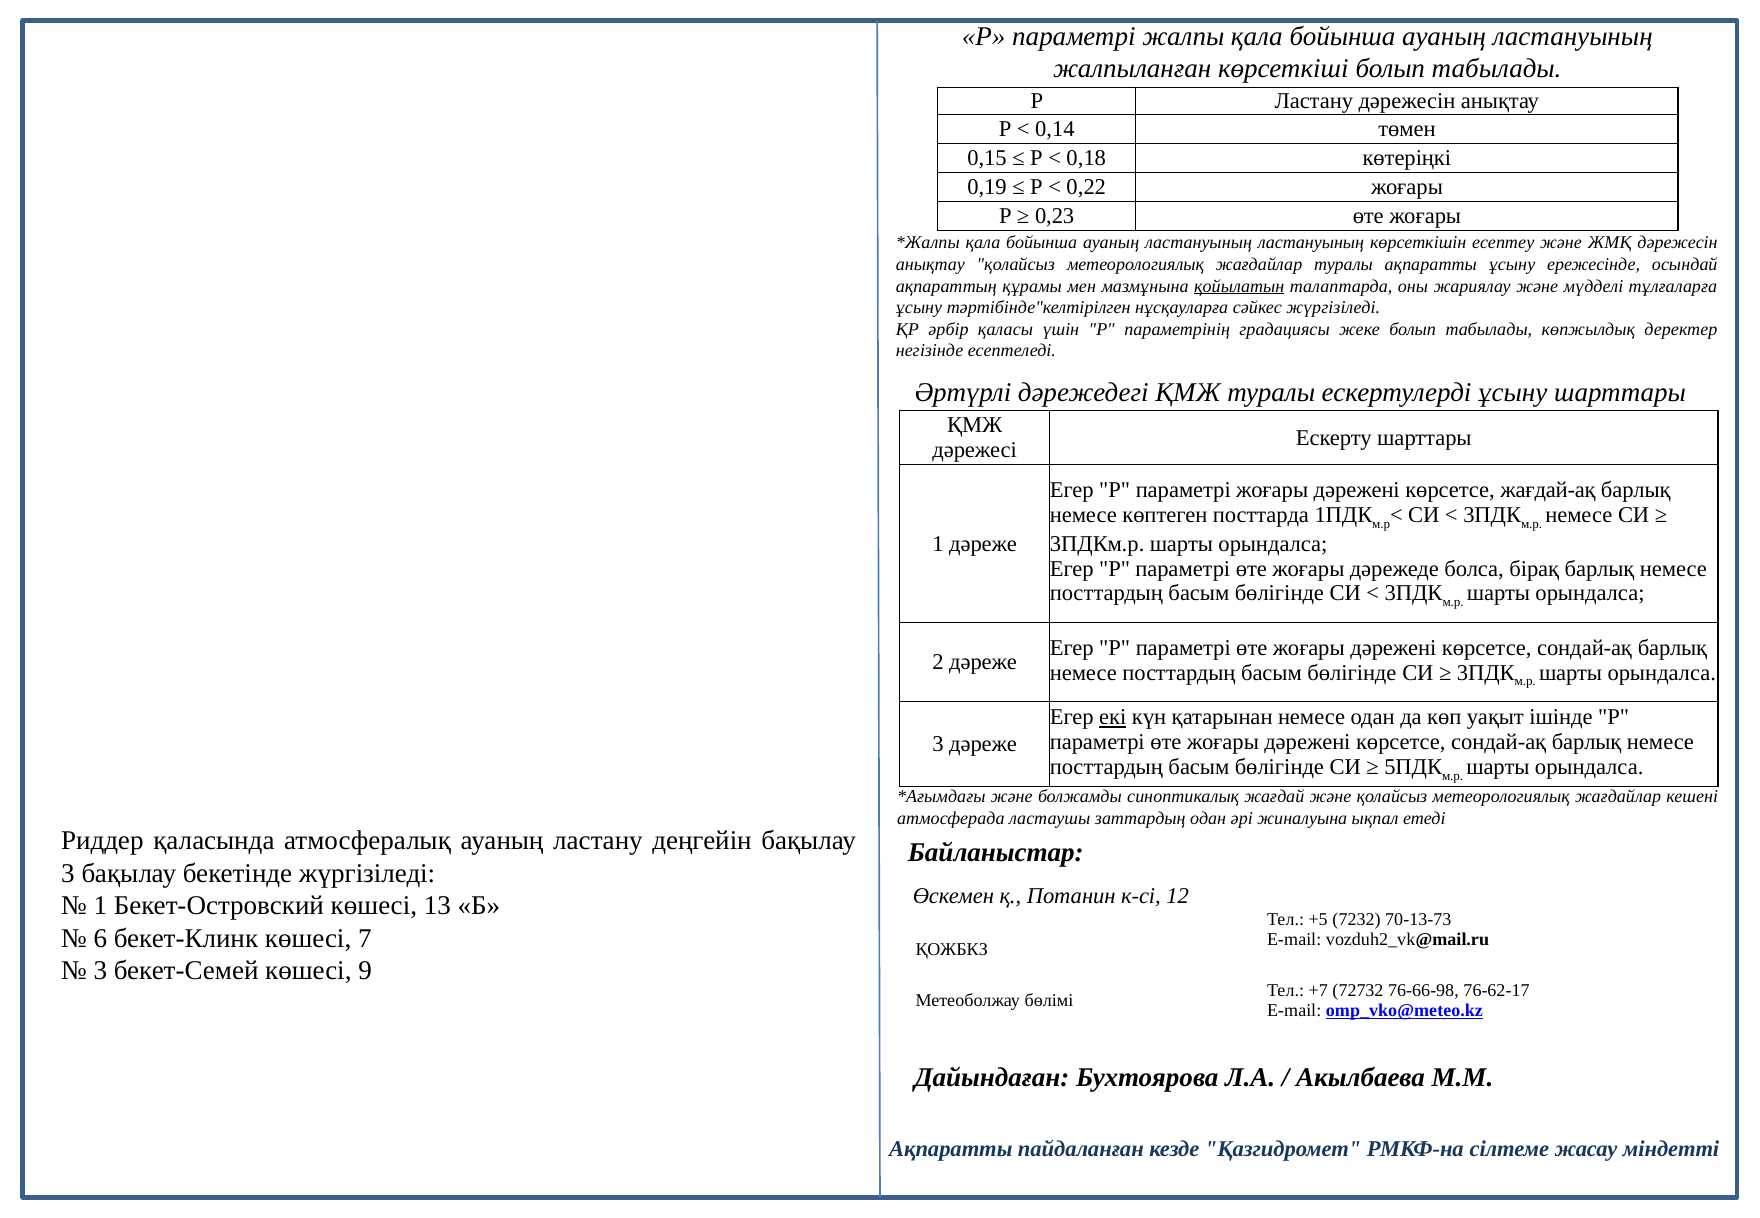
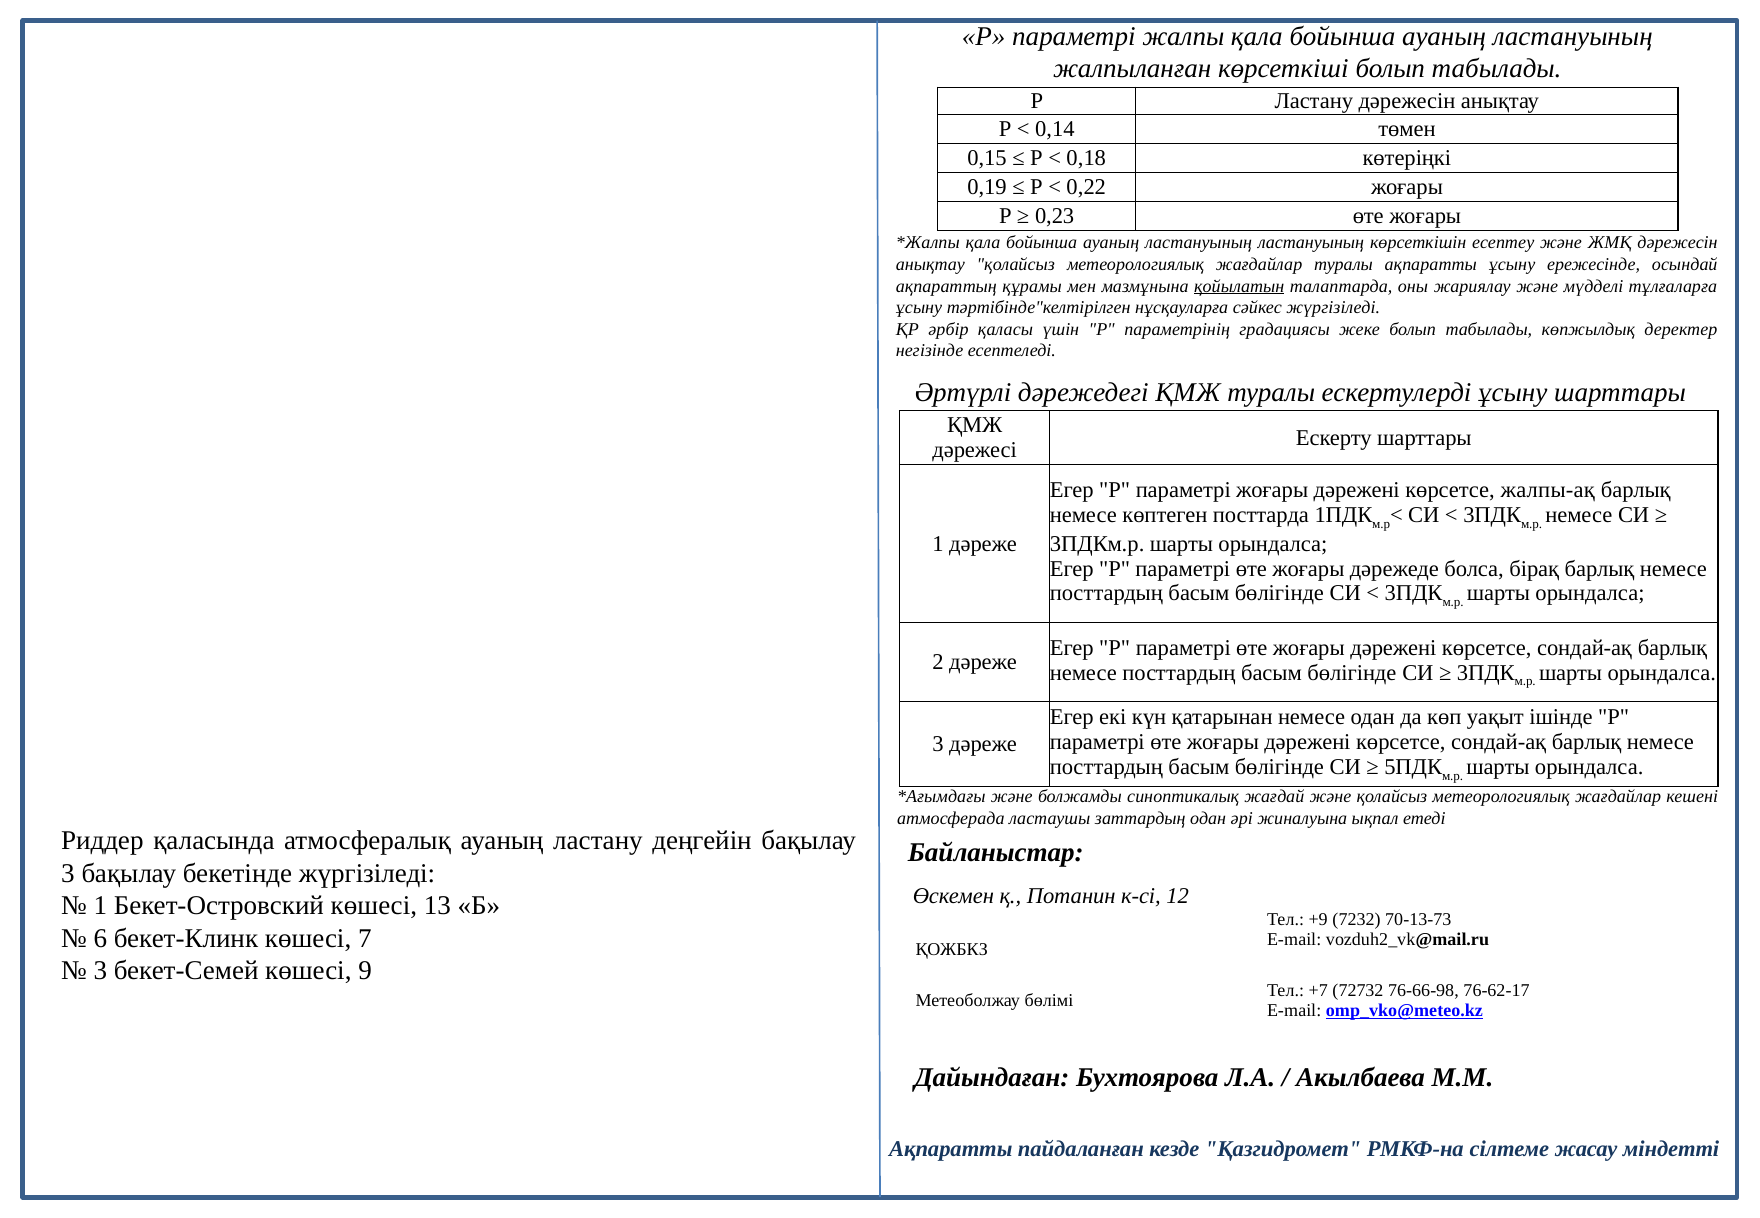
жағдай-ақ: жағдай-ақ -> жалпы-ақ (1548, 491)
екі underline: present -> none (1113, 718)
+5: +5 -> +9 (1318, 920)
